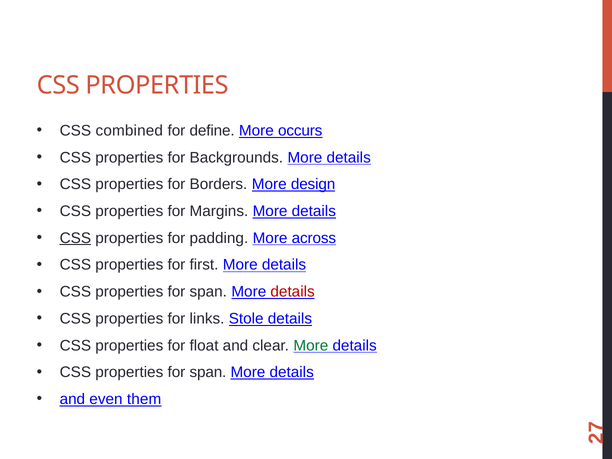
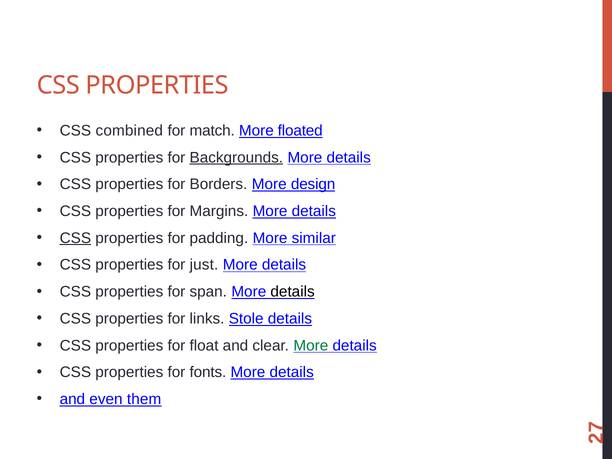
define: define -> match (212, 131)
occurs: occurs -> floated (300, 131)
Backgrounds underline: none -> present (236, 157)
across: across -> similar (314, 238)
first: first -> just (204, 265)
details colour: red -> black (293, 292)
span: span -> fonts (208, 372)
